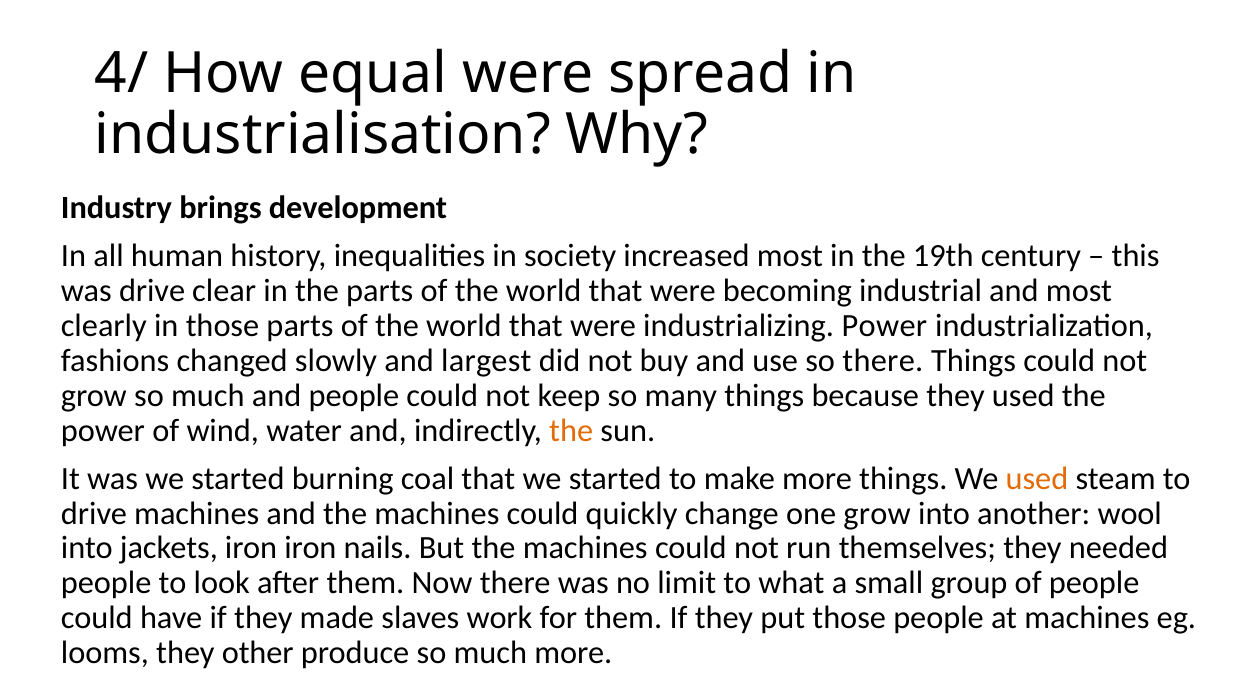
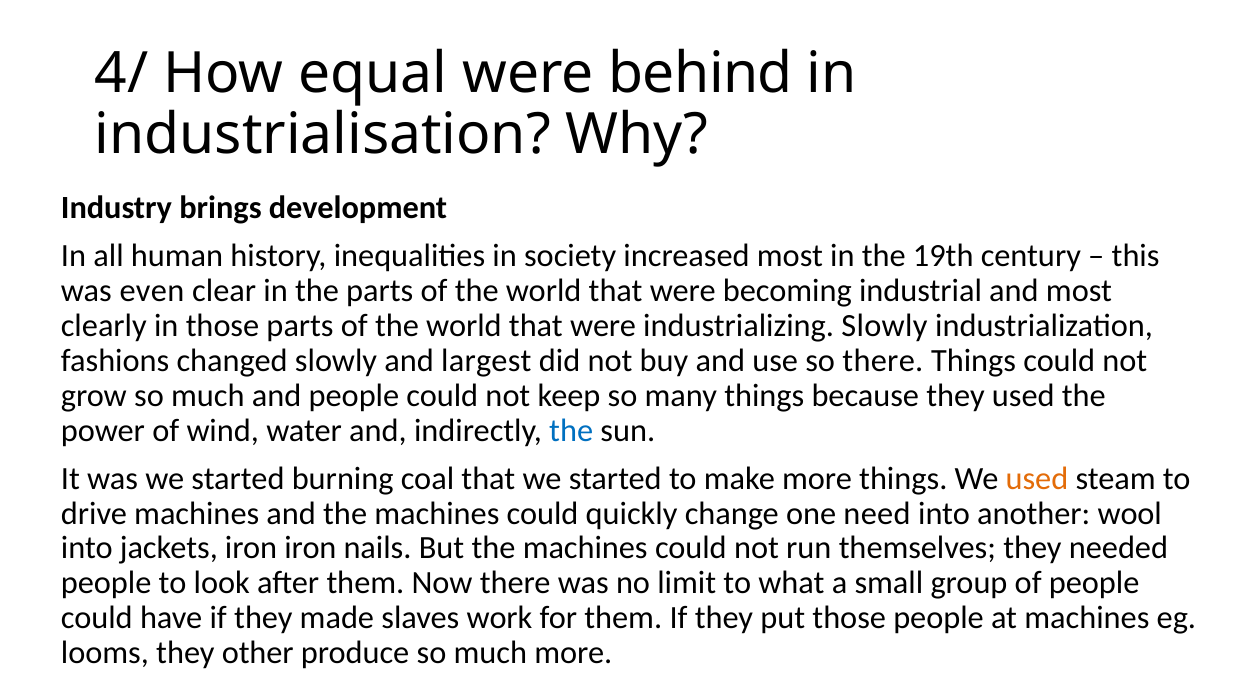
spread: spread -> behind (701, 74)
was drive: drive -> even (152, 291)
industrializing Power: Power -> Slowly (884, 326)
the colour: orange -> blue (571, 431)
one grow: grow -> need (877, 514)
